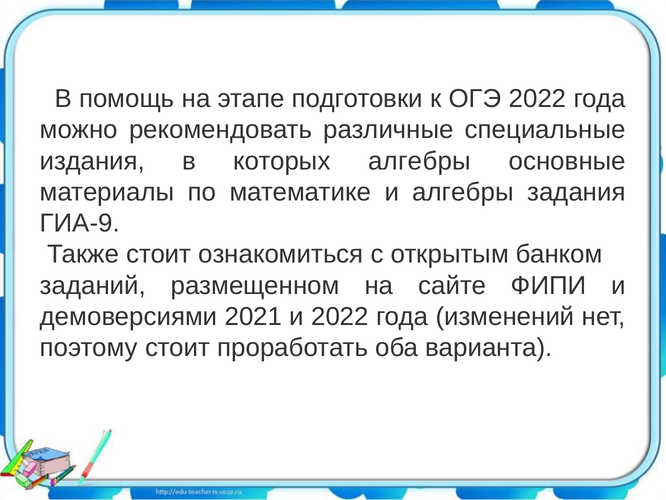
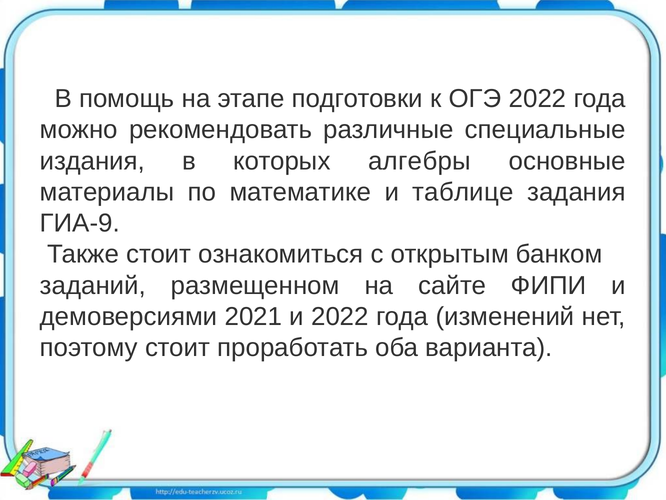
и алгебры: алгебры -> таблице (463, 192)
